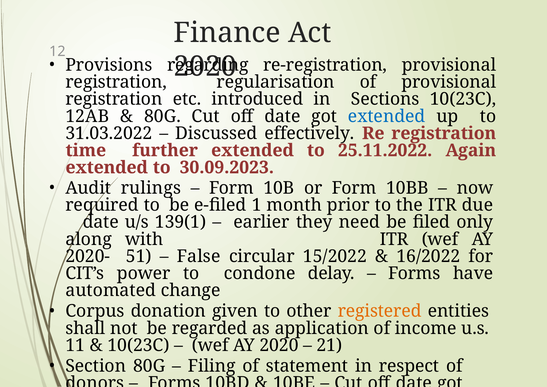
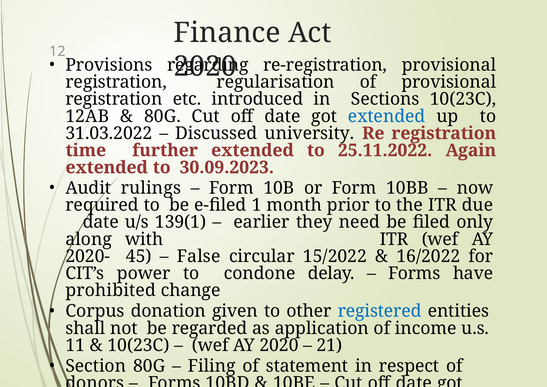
effectively: effectively -> university (309, 133)
51: 51 -> 45 (139, 256)
automated: automated -> prohibited (111, 290)
registered colour: orange -> blue (380, 311)
